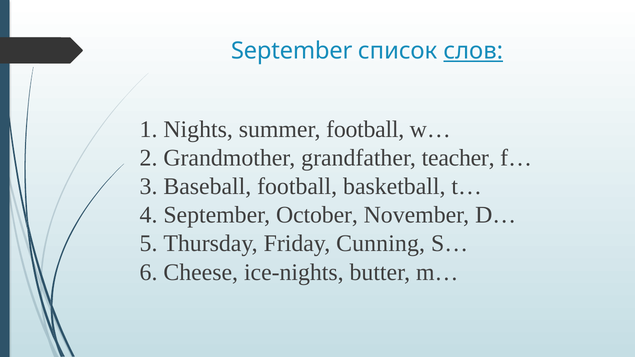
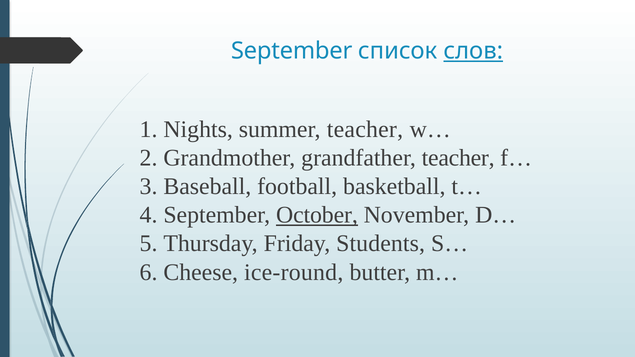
summer football: football -> teacher (365, 129)
October underline: none -> present (317, 215)
Cunning: Cunning -> Students (381, 244)
ice-nights: ice-nights -> ice-round (294, 272)
